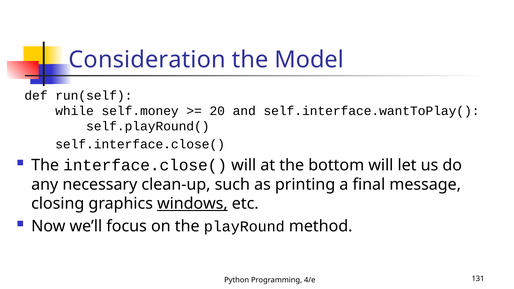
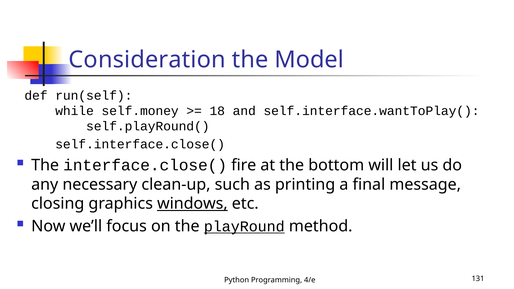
20: 20 -> 18 (217, 111)
interface.close( will: will -> fire (244, 165)
playRound underline: none -> present (244, 227)
